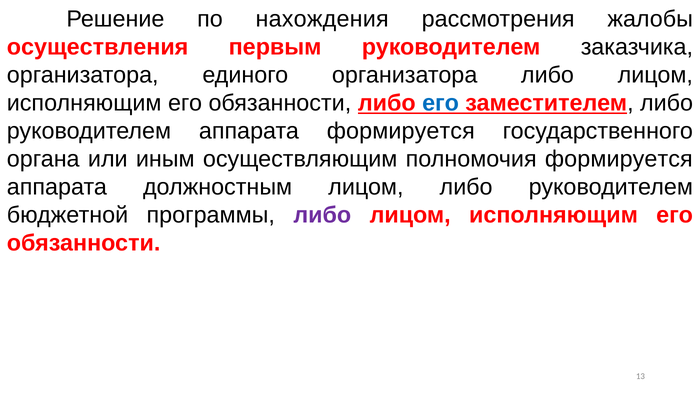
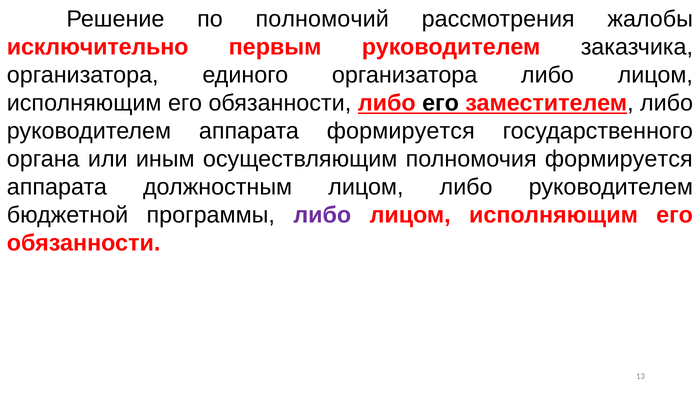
нахождения: нахождения -> полномочий (322, 19)
осуществления: осуществления -> исключительно (98, 47)
его colour: blue -> black (441, 103)
